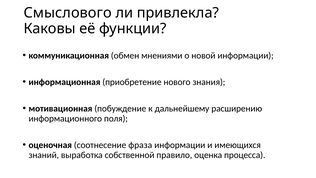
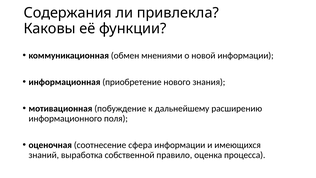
Смыслового: Смыслового -> Содержания (68, 13)
фраза: фраза -> сфера (140, 145)
